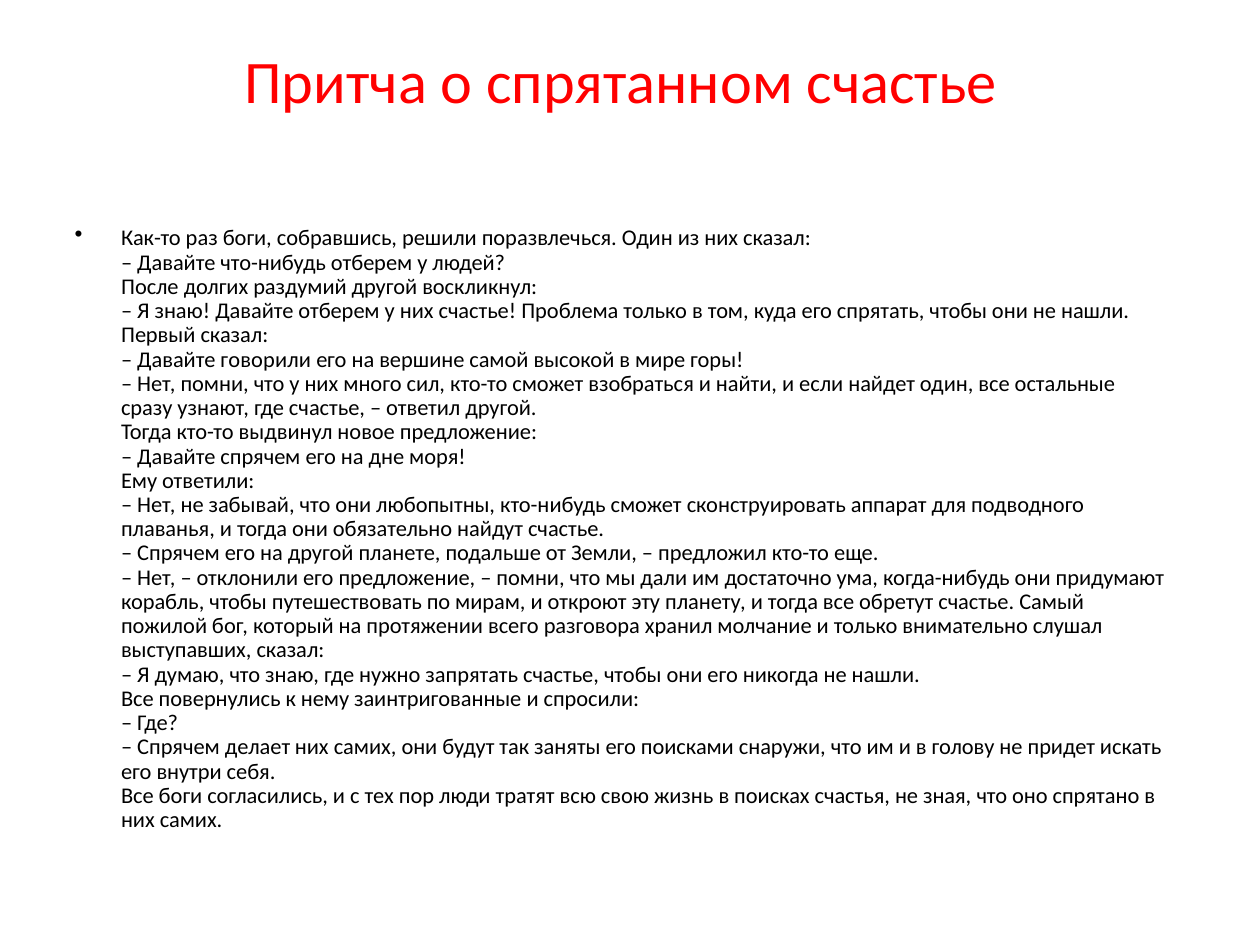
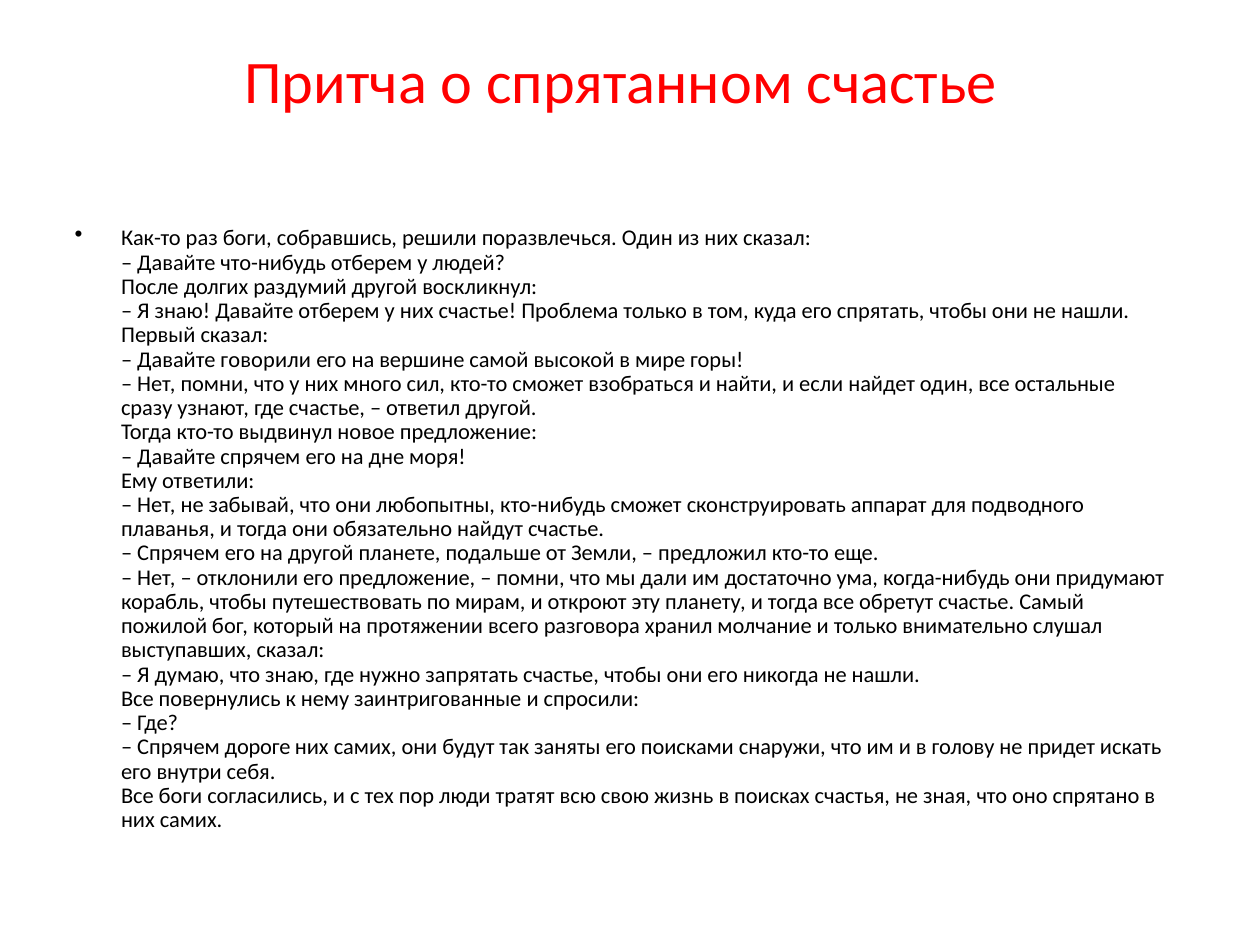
делает: делает -> дороге (258, 748)
